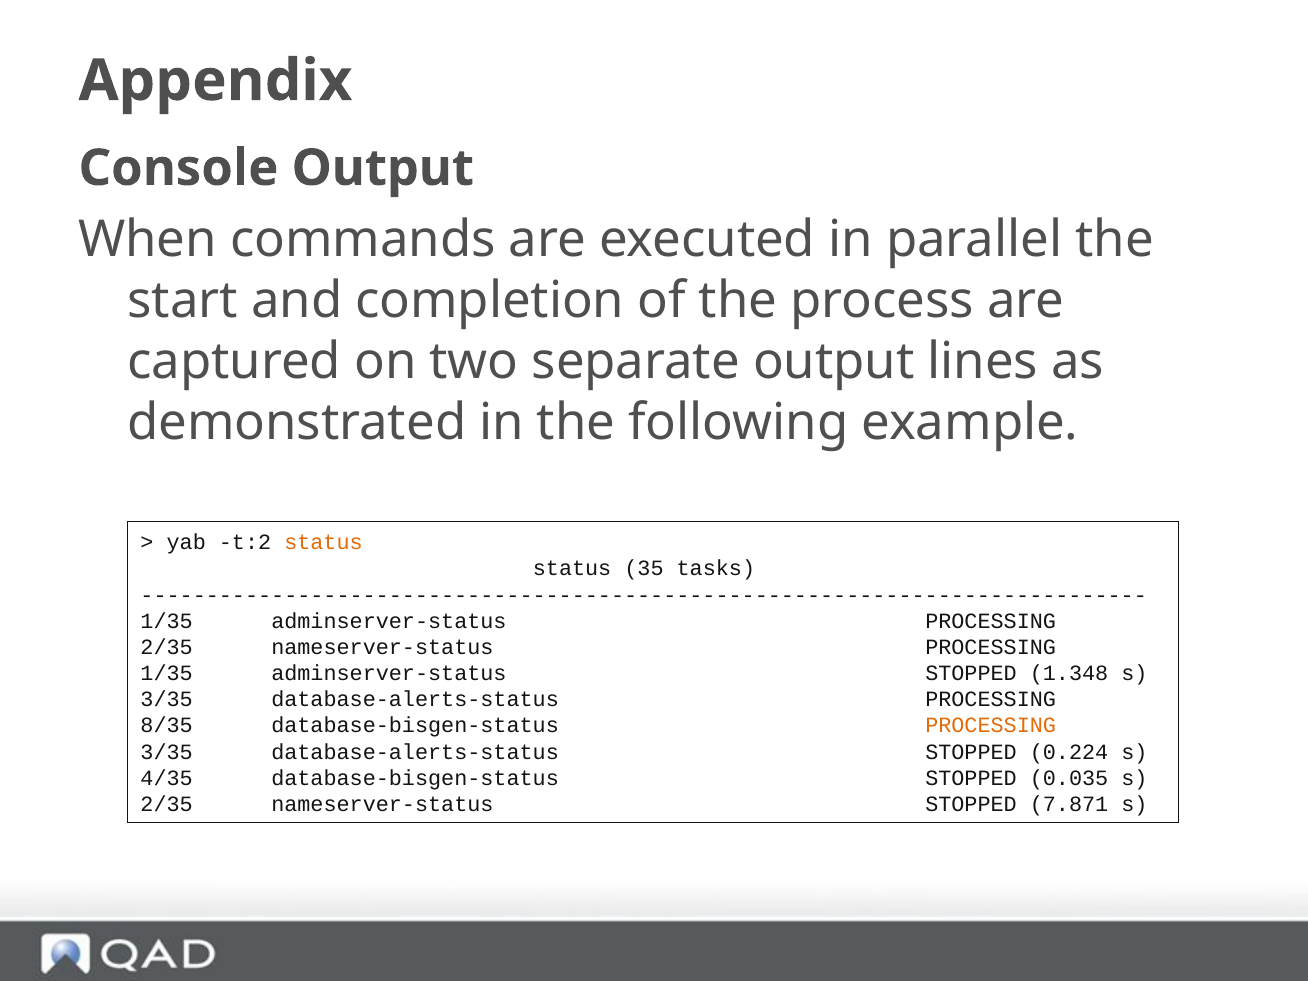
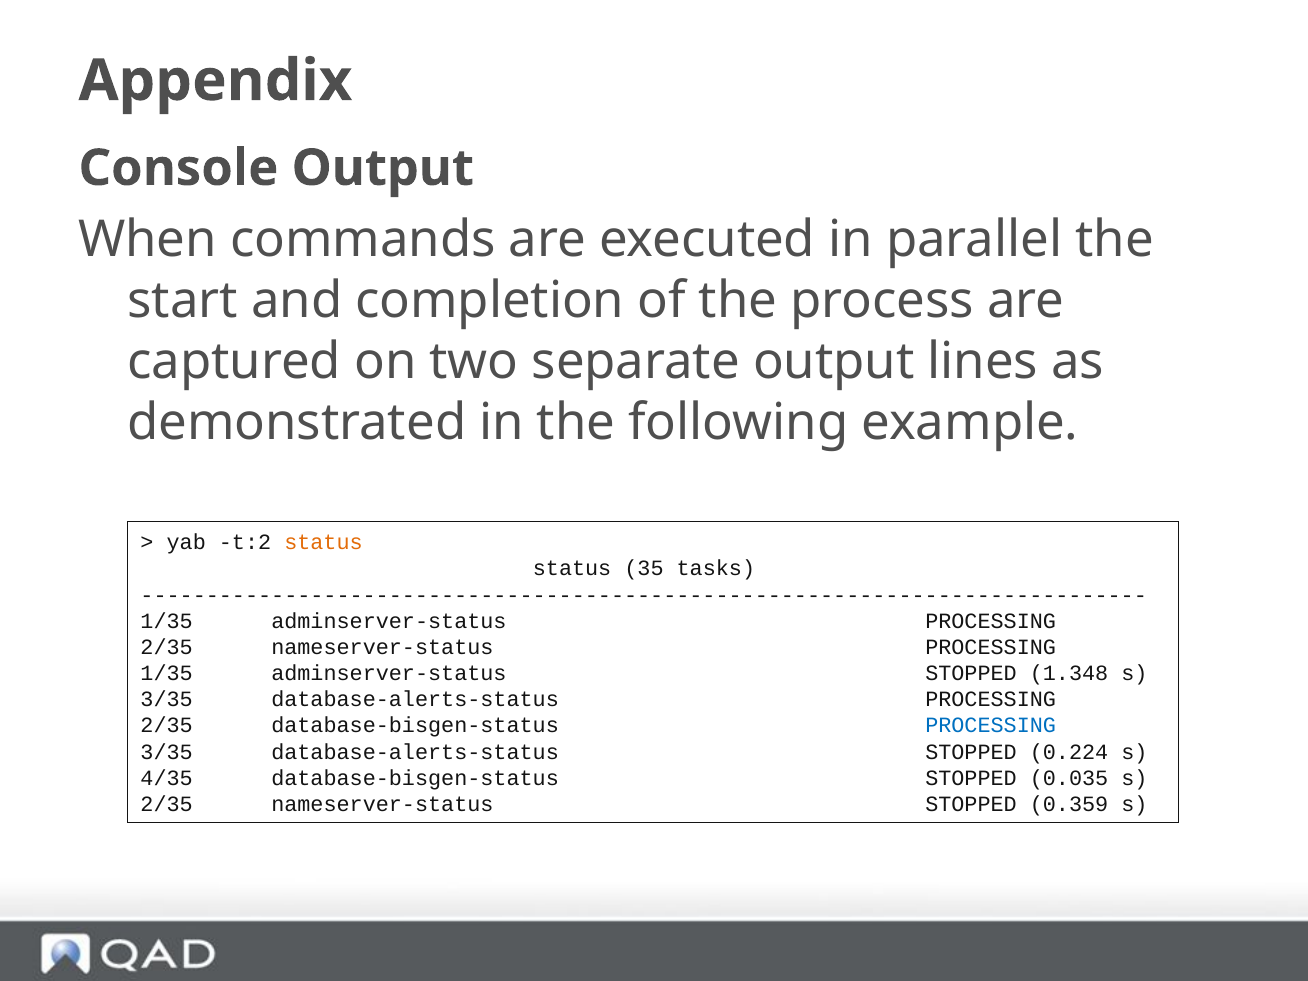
8/35: 8/35 -> 2/35 (167, 726)
PROCESSING colour: orange -> blue (991, 726)
7.871: 7.871 -> 0.359 (1069, 804)
